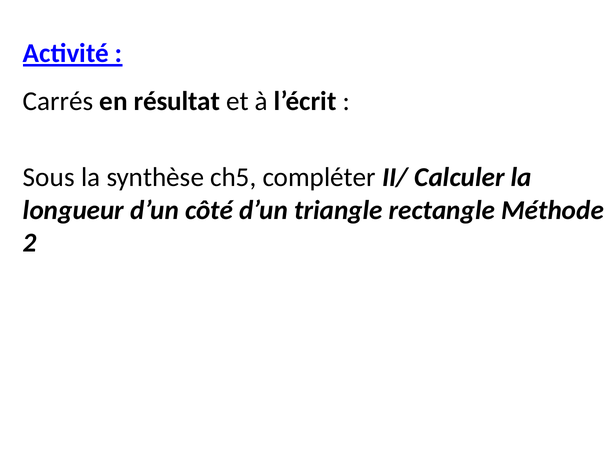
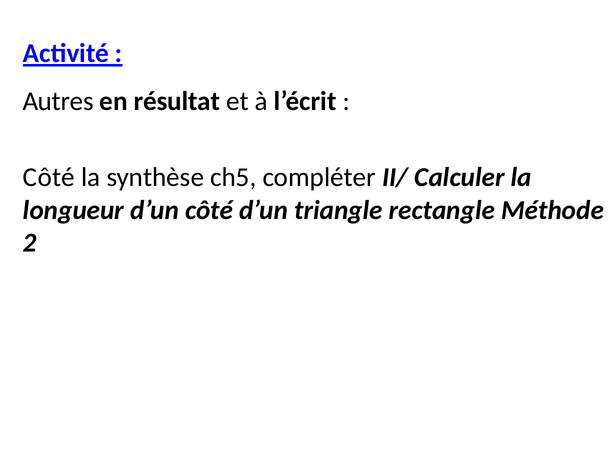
Carrés: Carrés -> Autres (58, 101)
Sous: Sous -> Côté (49, 177)
